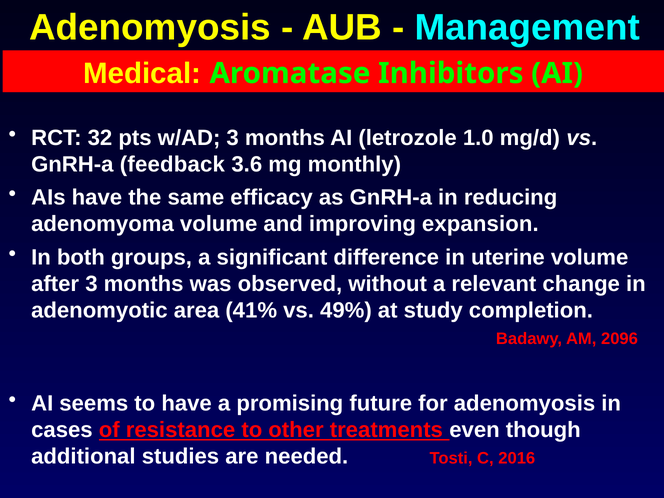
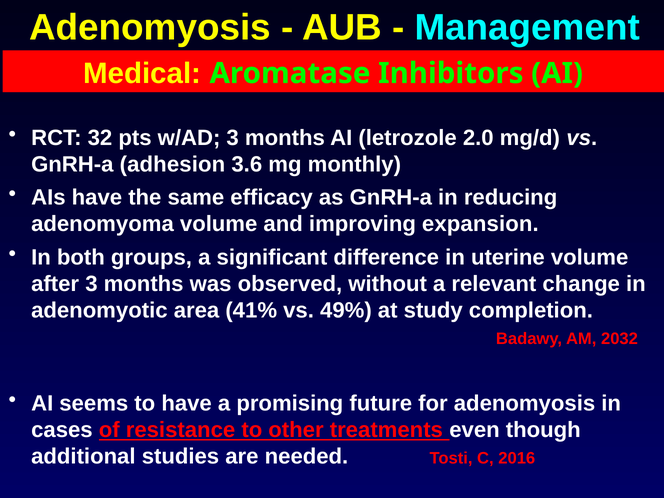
1.0: 1.0 -> 2.0 (478, 138)
feedback: feedback -> adhesion (172, 164)
2096: 2096 -> 2032 (619, 339)
